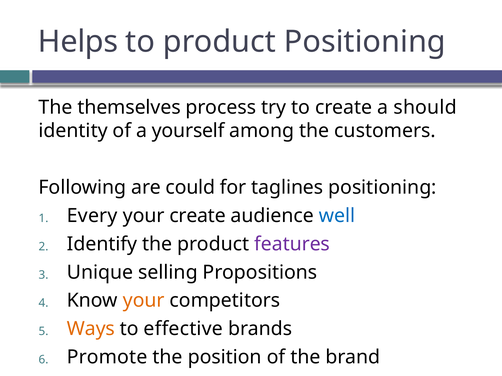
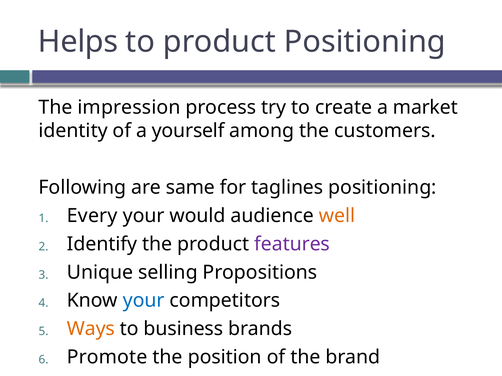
themselves: themselves -> impression (129, 108)
should: should -> market (425, 108)
could: could -> same (190, 188)
your create: create -> would (198, 216)
well colour: blue -> orange (337, 216)
your colour: orange -> blue (144, 301)
effective: effective -> business (183, 329)
